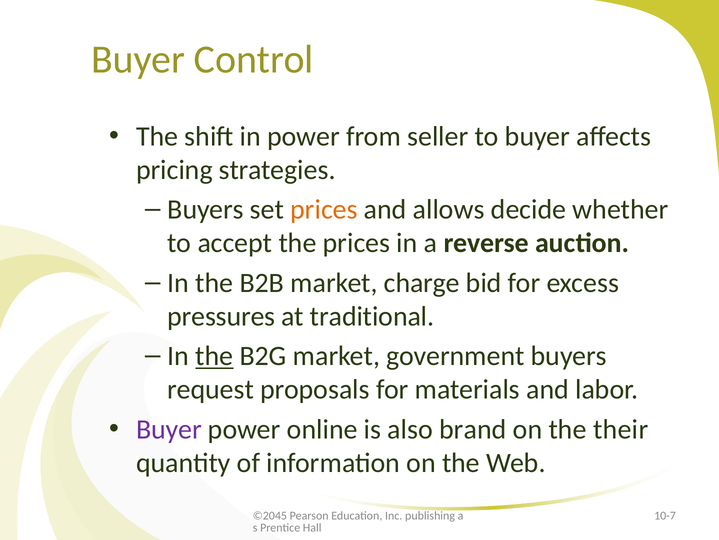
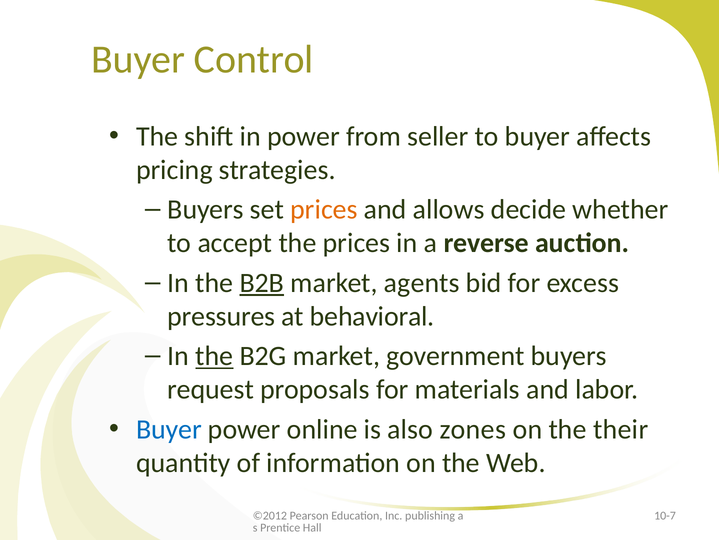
B2B underline: none -> present (262, 282)
charge: charge -> agents (422, 282)
traditional: traditional -> behavioral (372, 316)
Buyer colour: purple -> blue (169, 429)
brand: brand -> zones (473, 429)
©2045: ©2045 -> ©2012 (270, 515)
